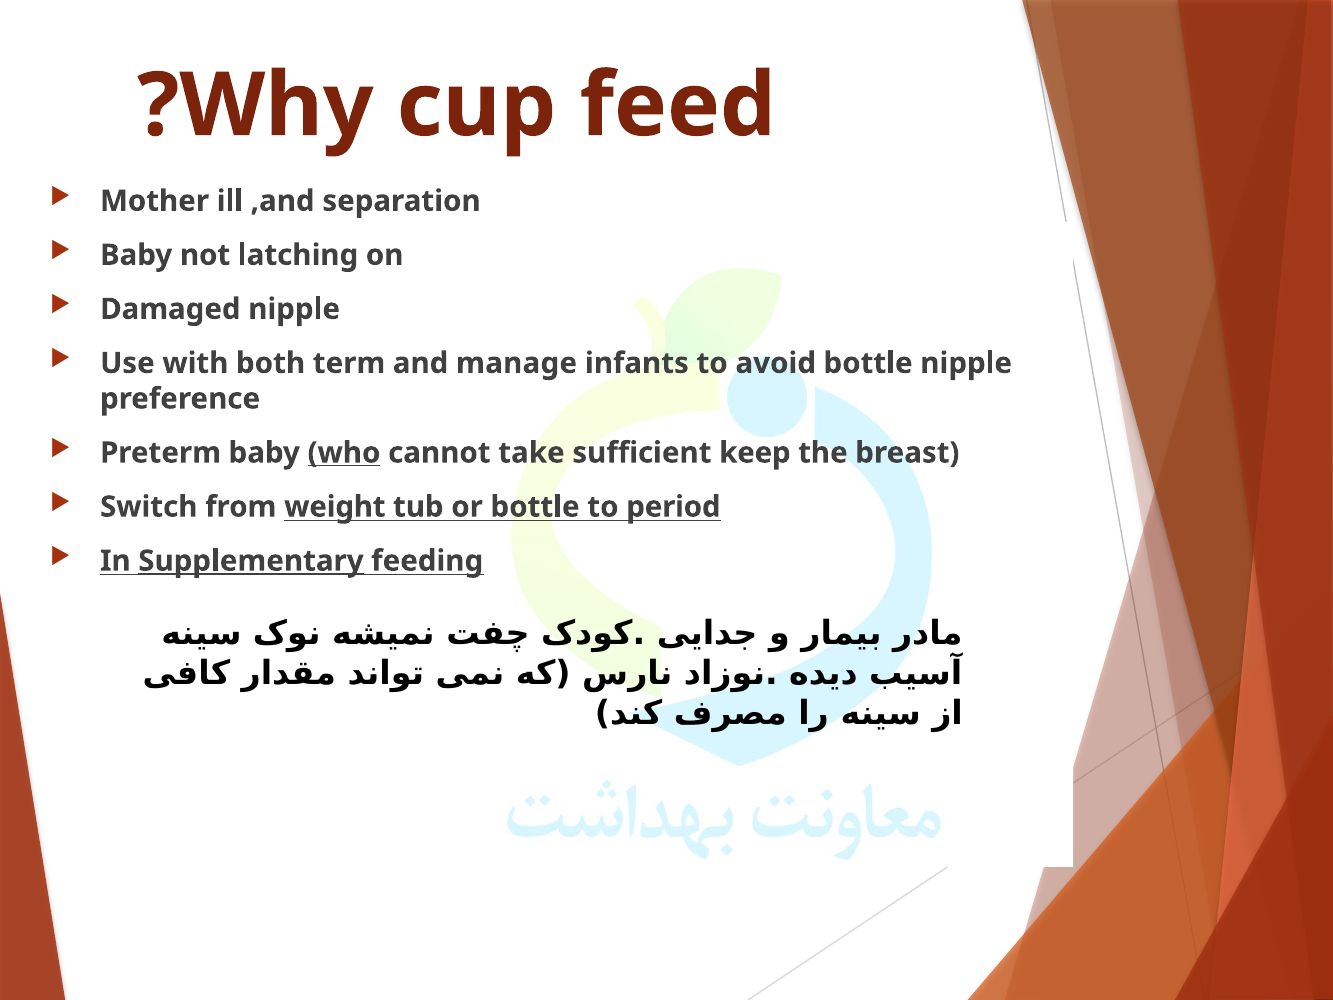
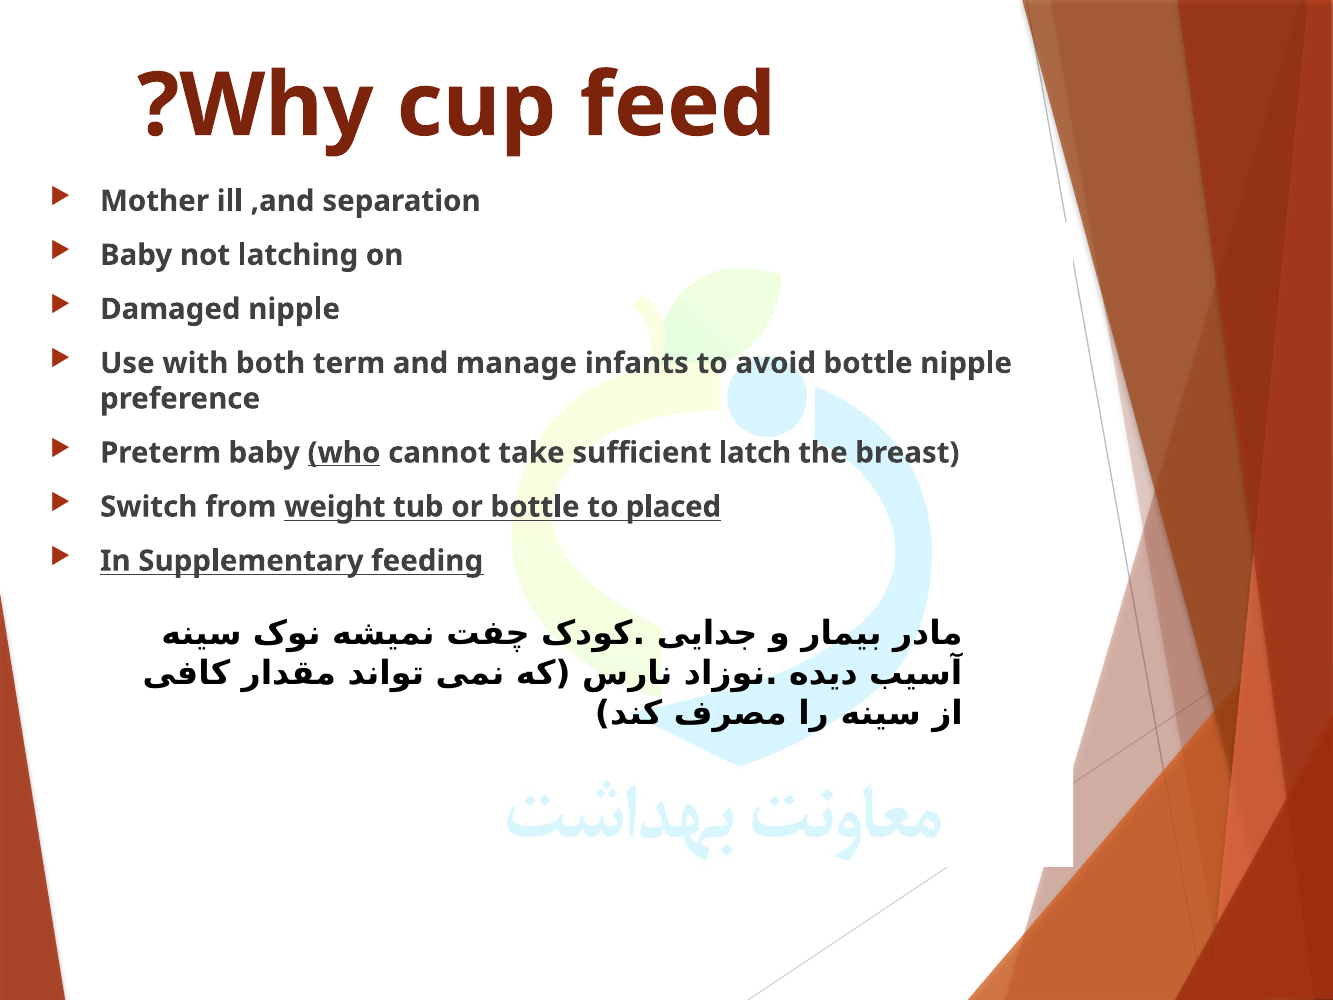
keep: keep -> latch (755, 453)
period: period -> placed (673, 507)
Supplementary underline: present -> none (251, 561)
